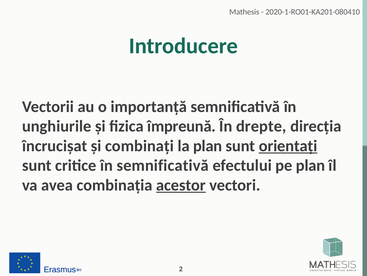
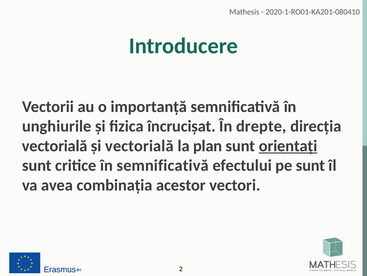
împreună: împreună -> încrucișat (181, 126)
încrucișat: încrucișat -> vectorială (55, 146)
și combinați: combinați -> vectorială (139, 146)
pe plan: plan -> sunt (311, 165)
acestor underline: present -> none (181, 185)
